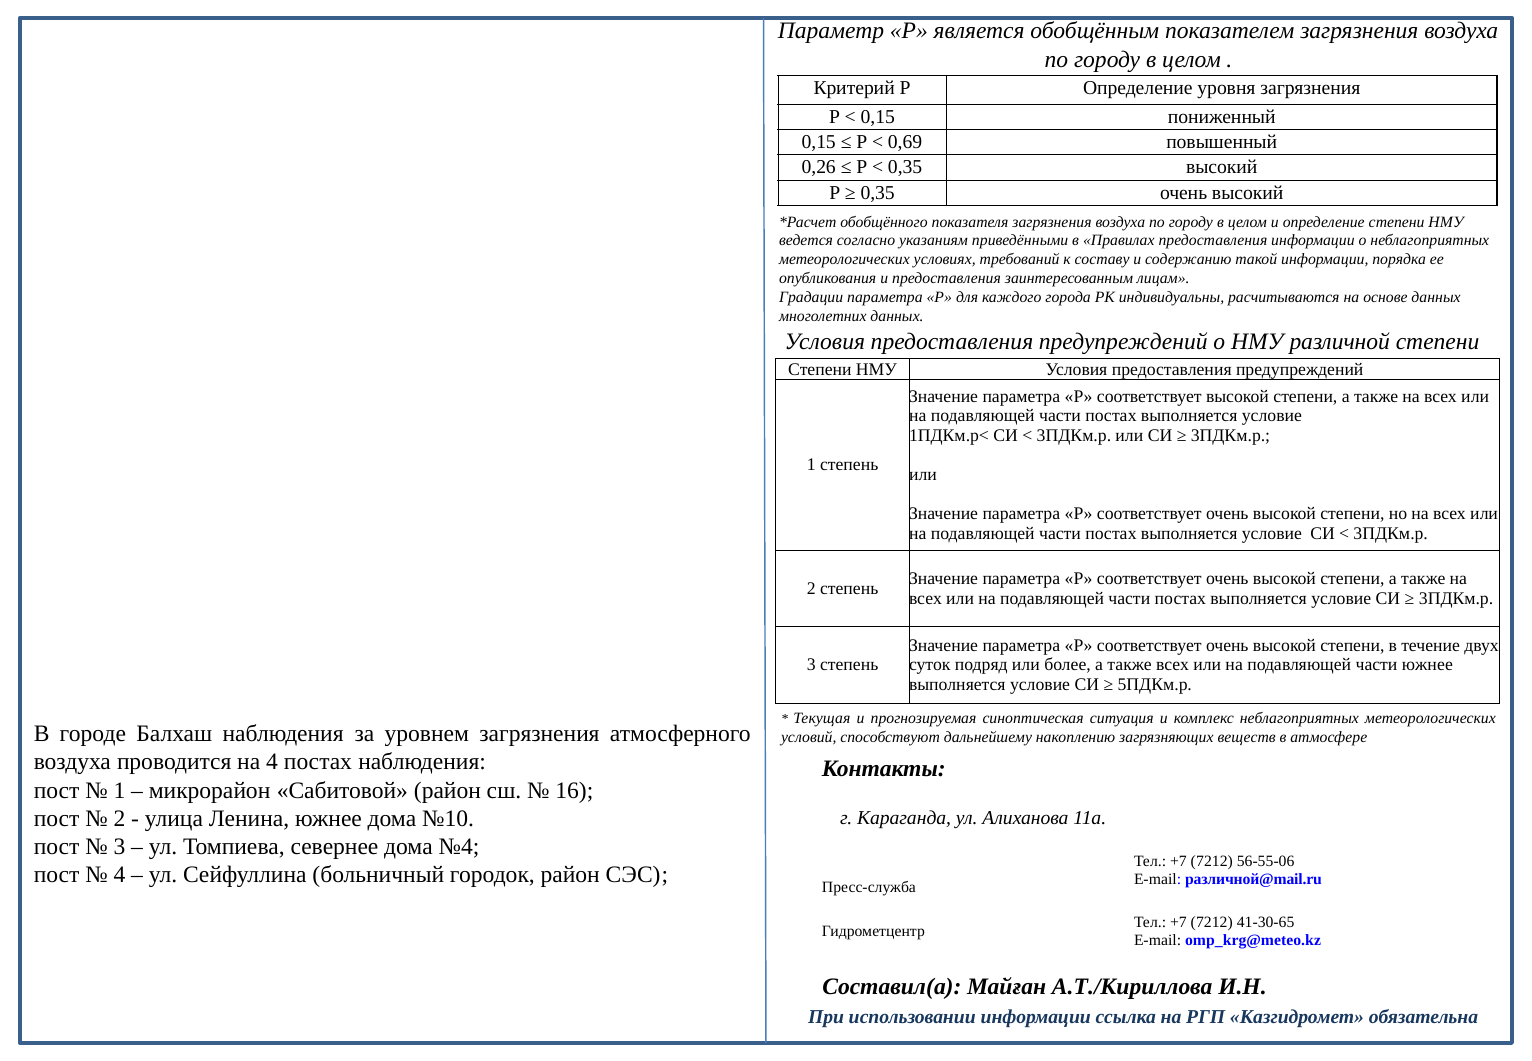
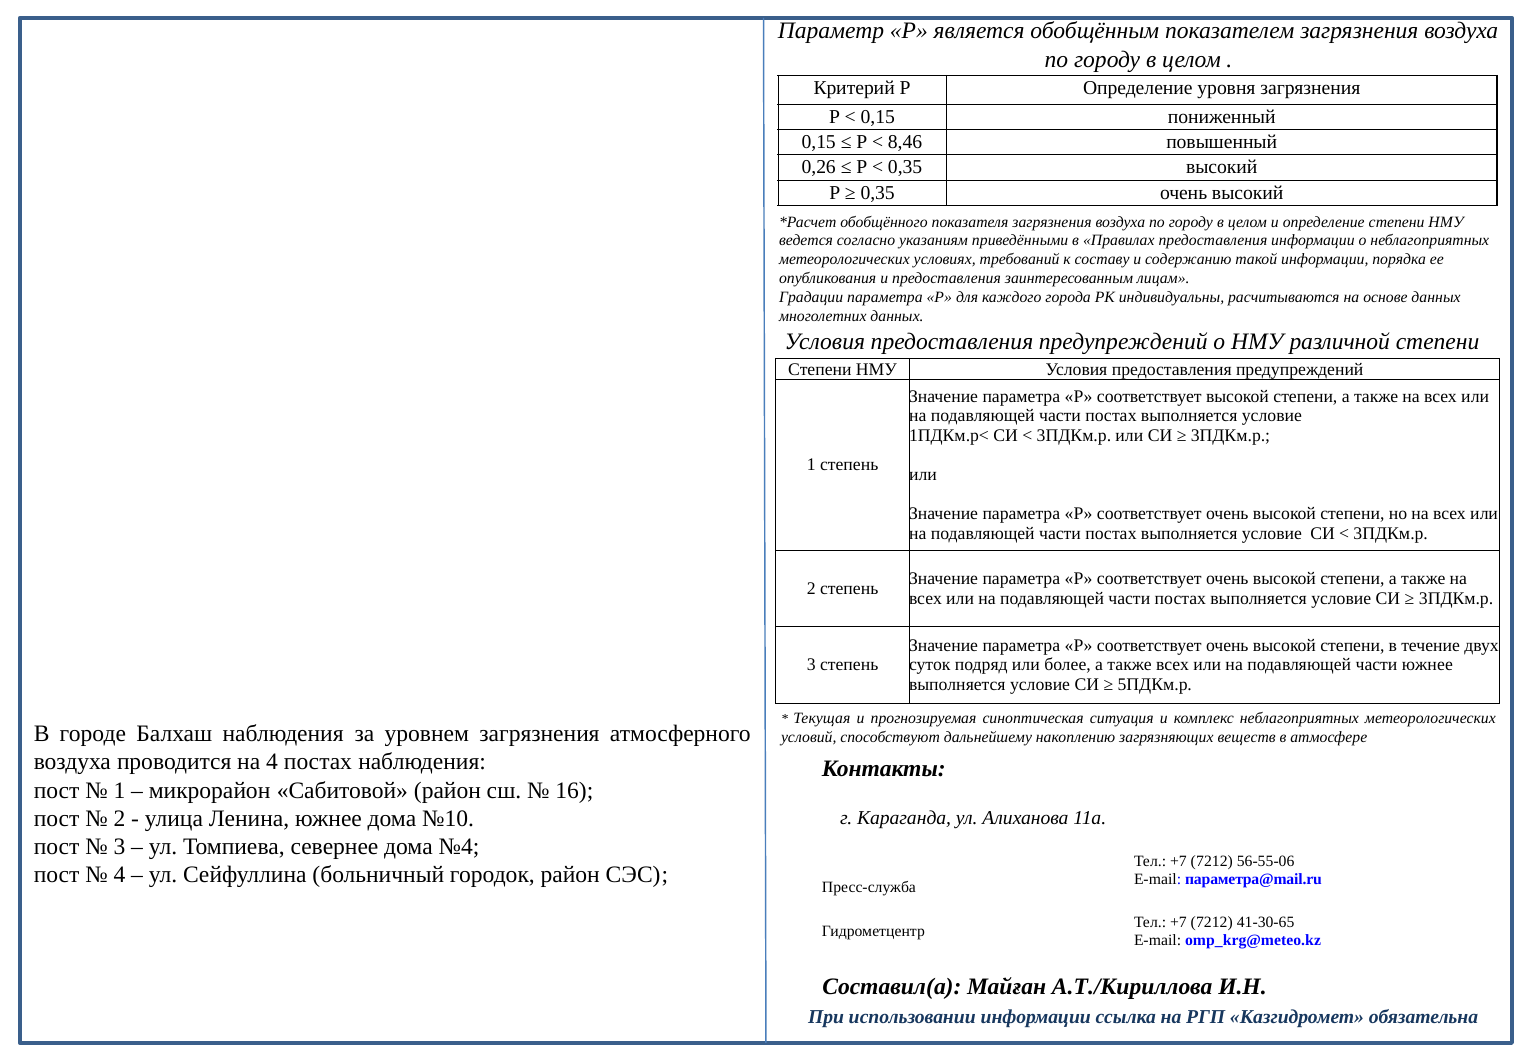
0,69: 0,69 -> 8,46 (905, 142)
различной@mail.ru: различной@mail.ru -> параметра@mail.ru (1253, 879)
